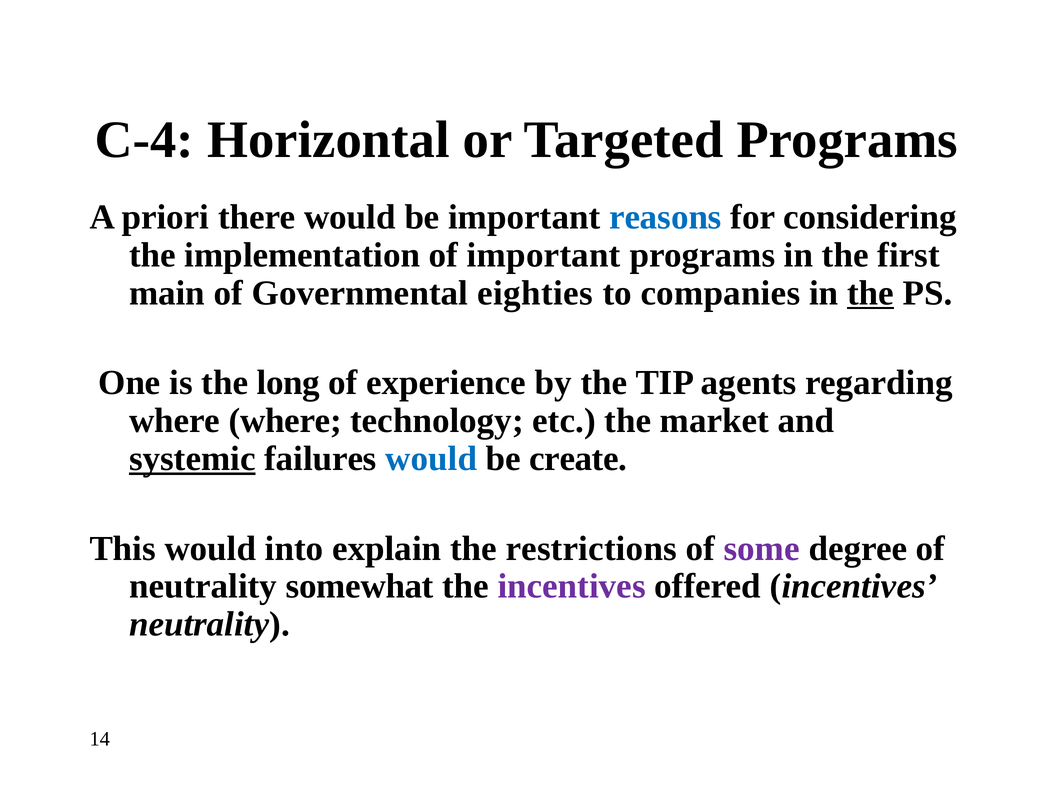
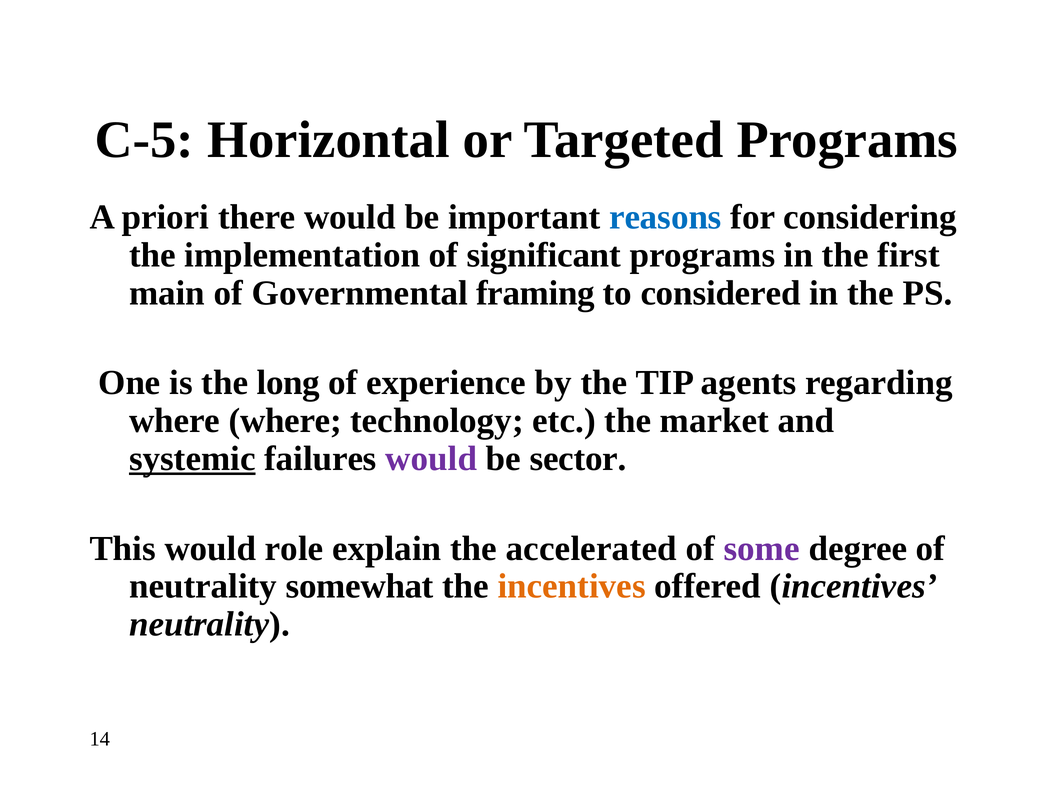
C-4: C-4 -> C-5 (144, 140)
of important: important -> significant (544, 255)
eighties: eighties -> framing (535, 293)
companies: companies -> considered (721, 293)
the underline: present -> none (871, 293)
would colour: blue -> purple (431, 458)
create: create -> sector (578, 458)
into: into -> role (294, 548)
restrictions: restrictions -> accelerated (591, 548)
incentives colour: purple -> orange (572, 586)
